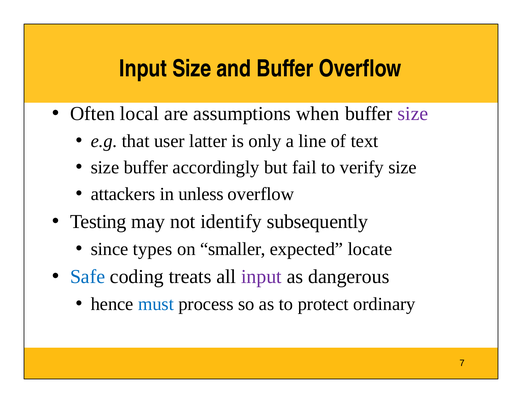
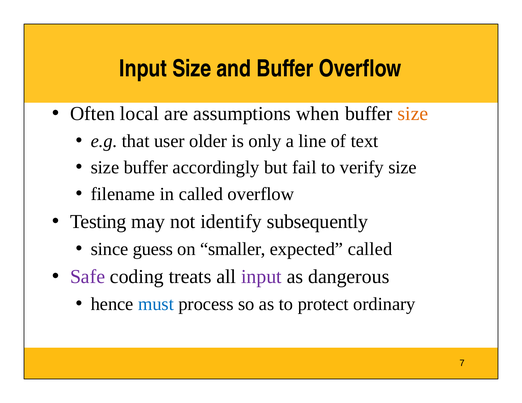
size colour: purple -> orange (413, 114)
latter: latter -> older (208, 141)
attackers: attackers -> filename (123, 194)
in unless: unless -> called (201, 194)
types: types -> guess (153, 249)
expected locate: locate -> called (370, 249)
Safe colour: blue -> purple (88, 277)
